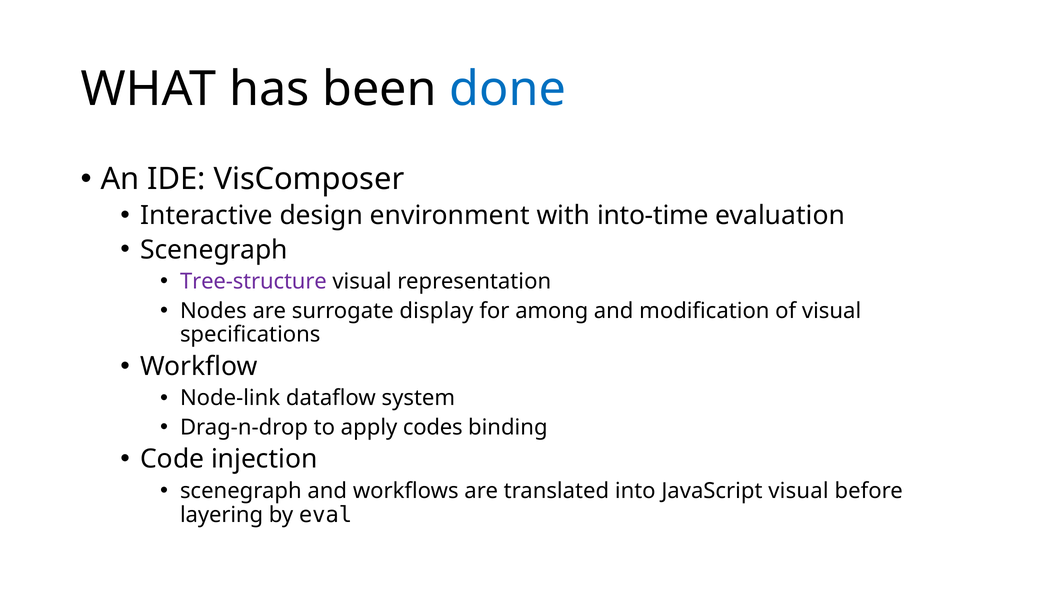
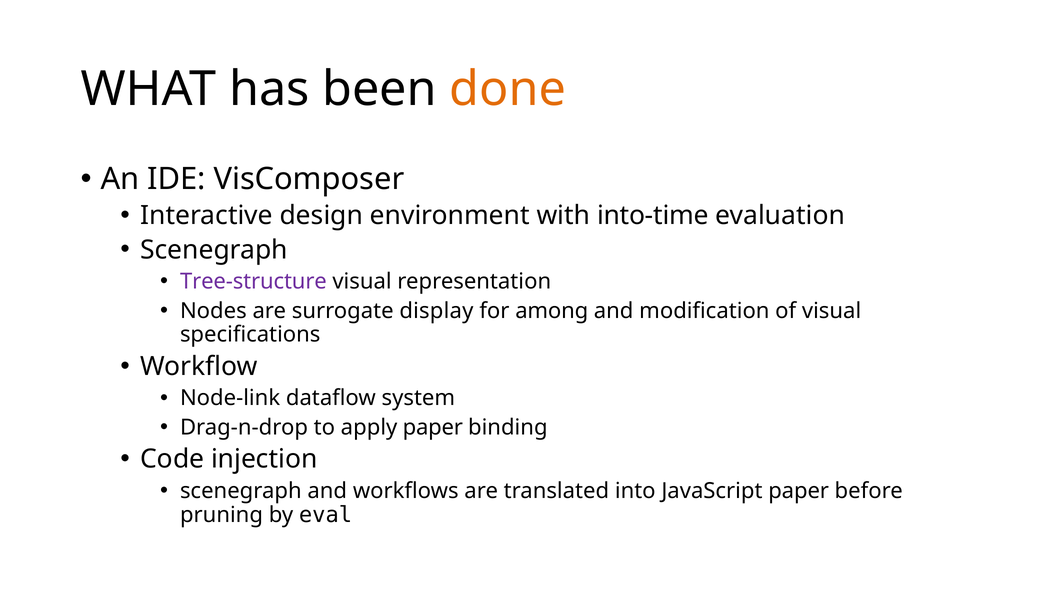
done colour: blue -> orange (508, 89)
apply codes: codes -> paper (433, 427)
JavaScript visual: visual -> paper (799, 491)
layering: layering -> pruning (221, 515)
